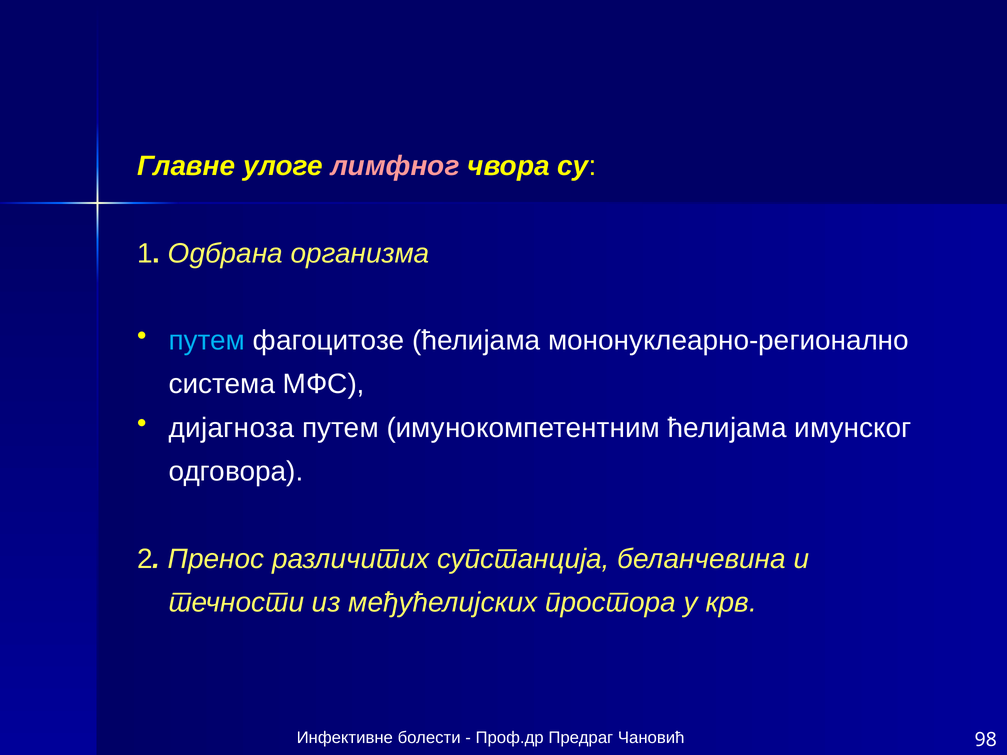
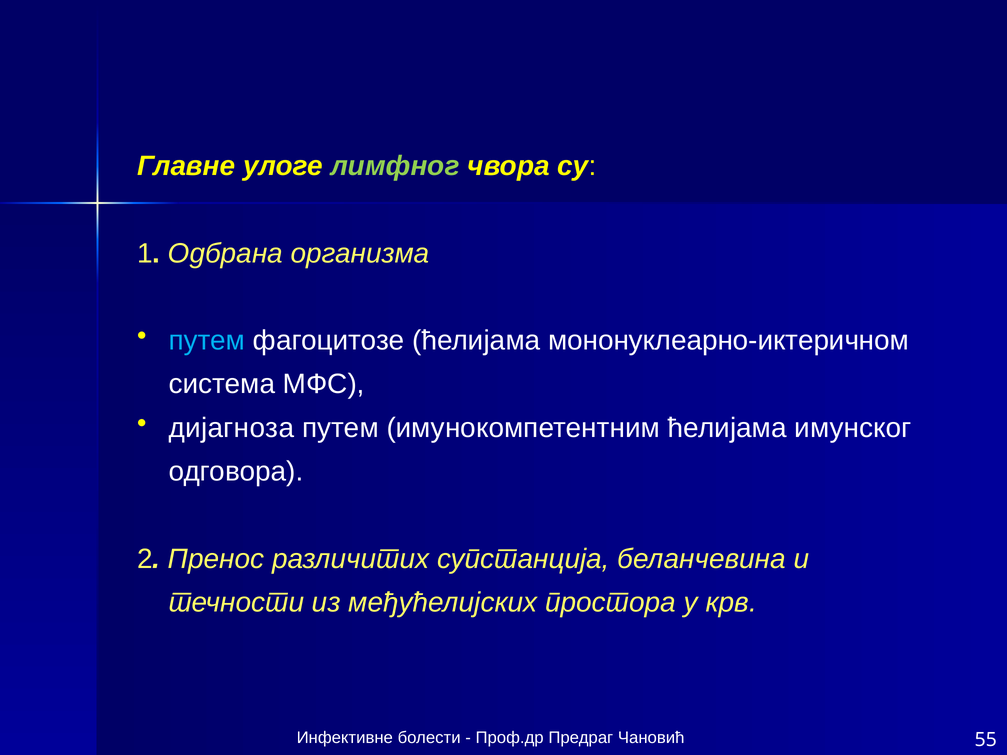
лимфног colour: pink -> light green (395, 166)
мононуклеарно-регионално: мононуклеарно-регионално -> мононуклеарно-иктеричном (729, 341)
98: 98 -> 55 (986, 740)
